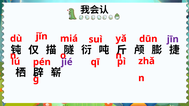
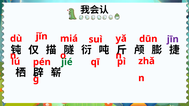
jié colour: purple -> green (67, 62)
